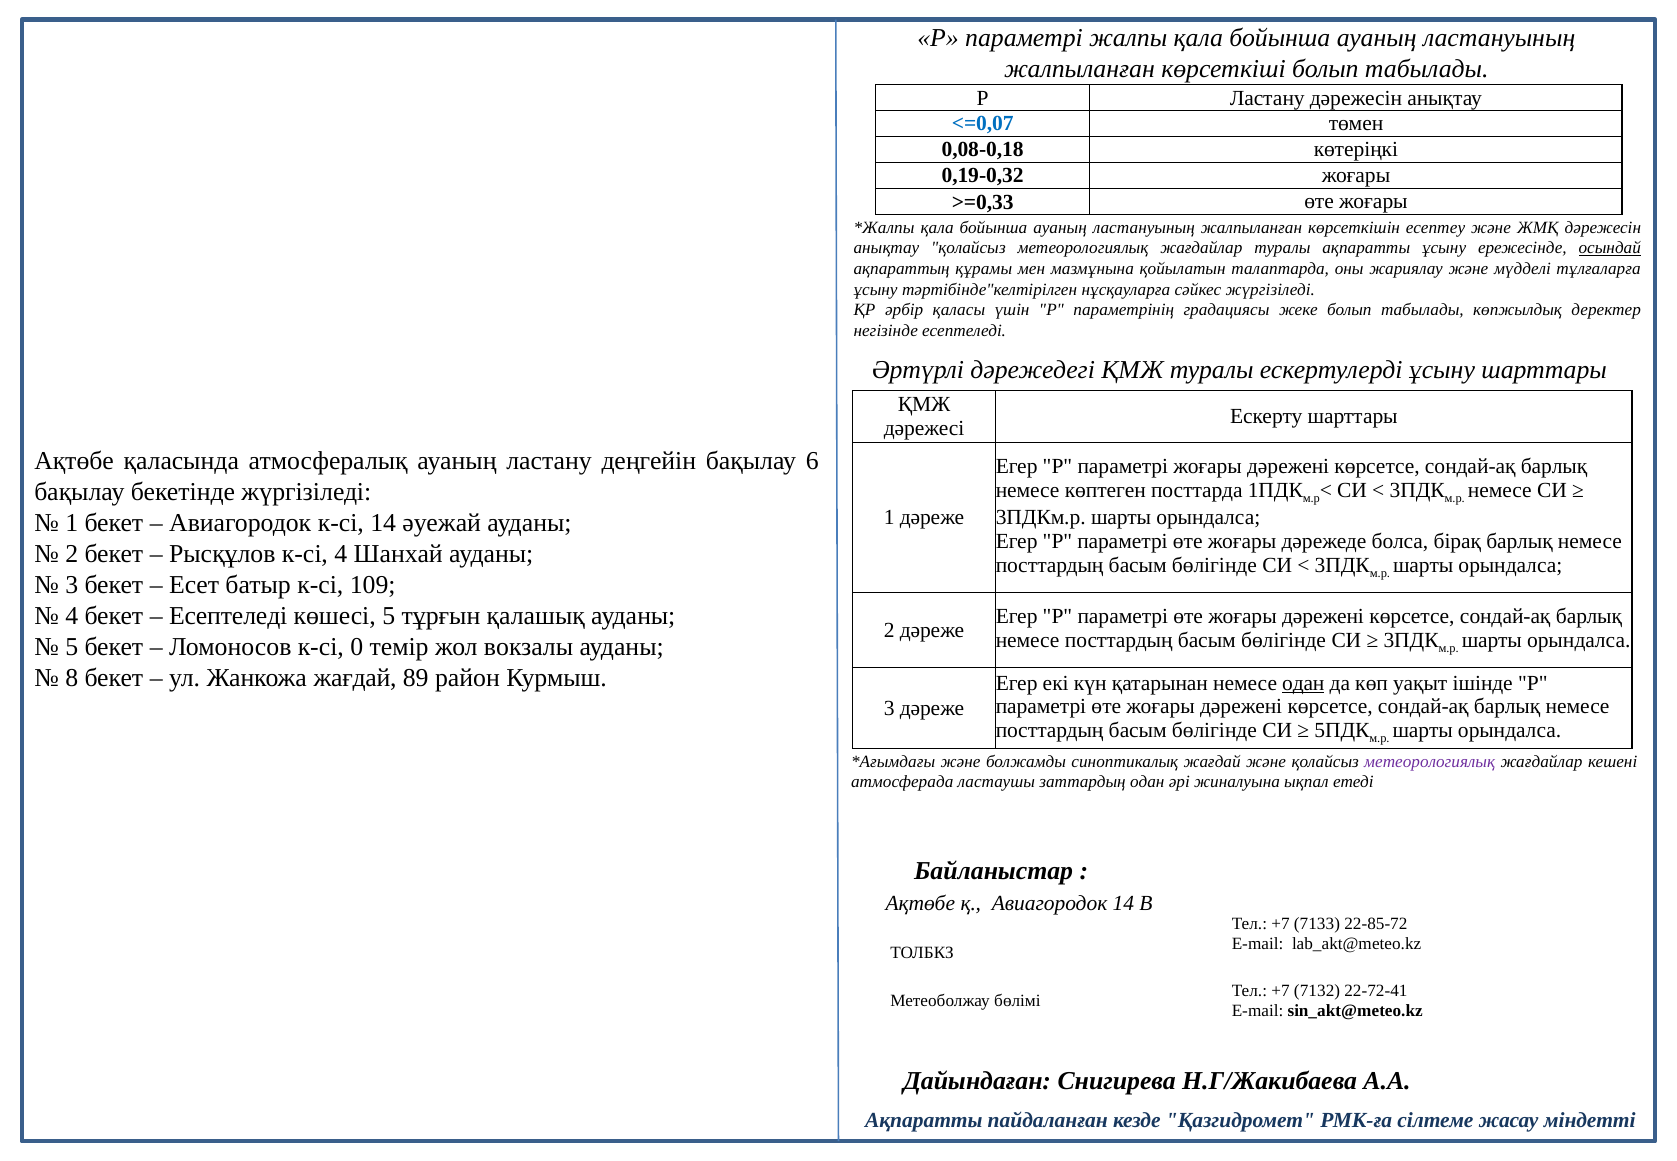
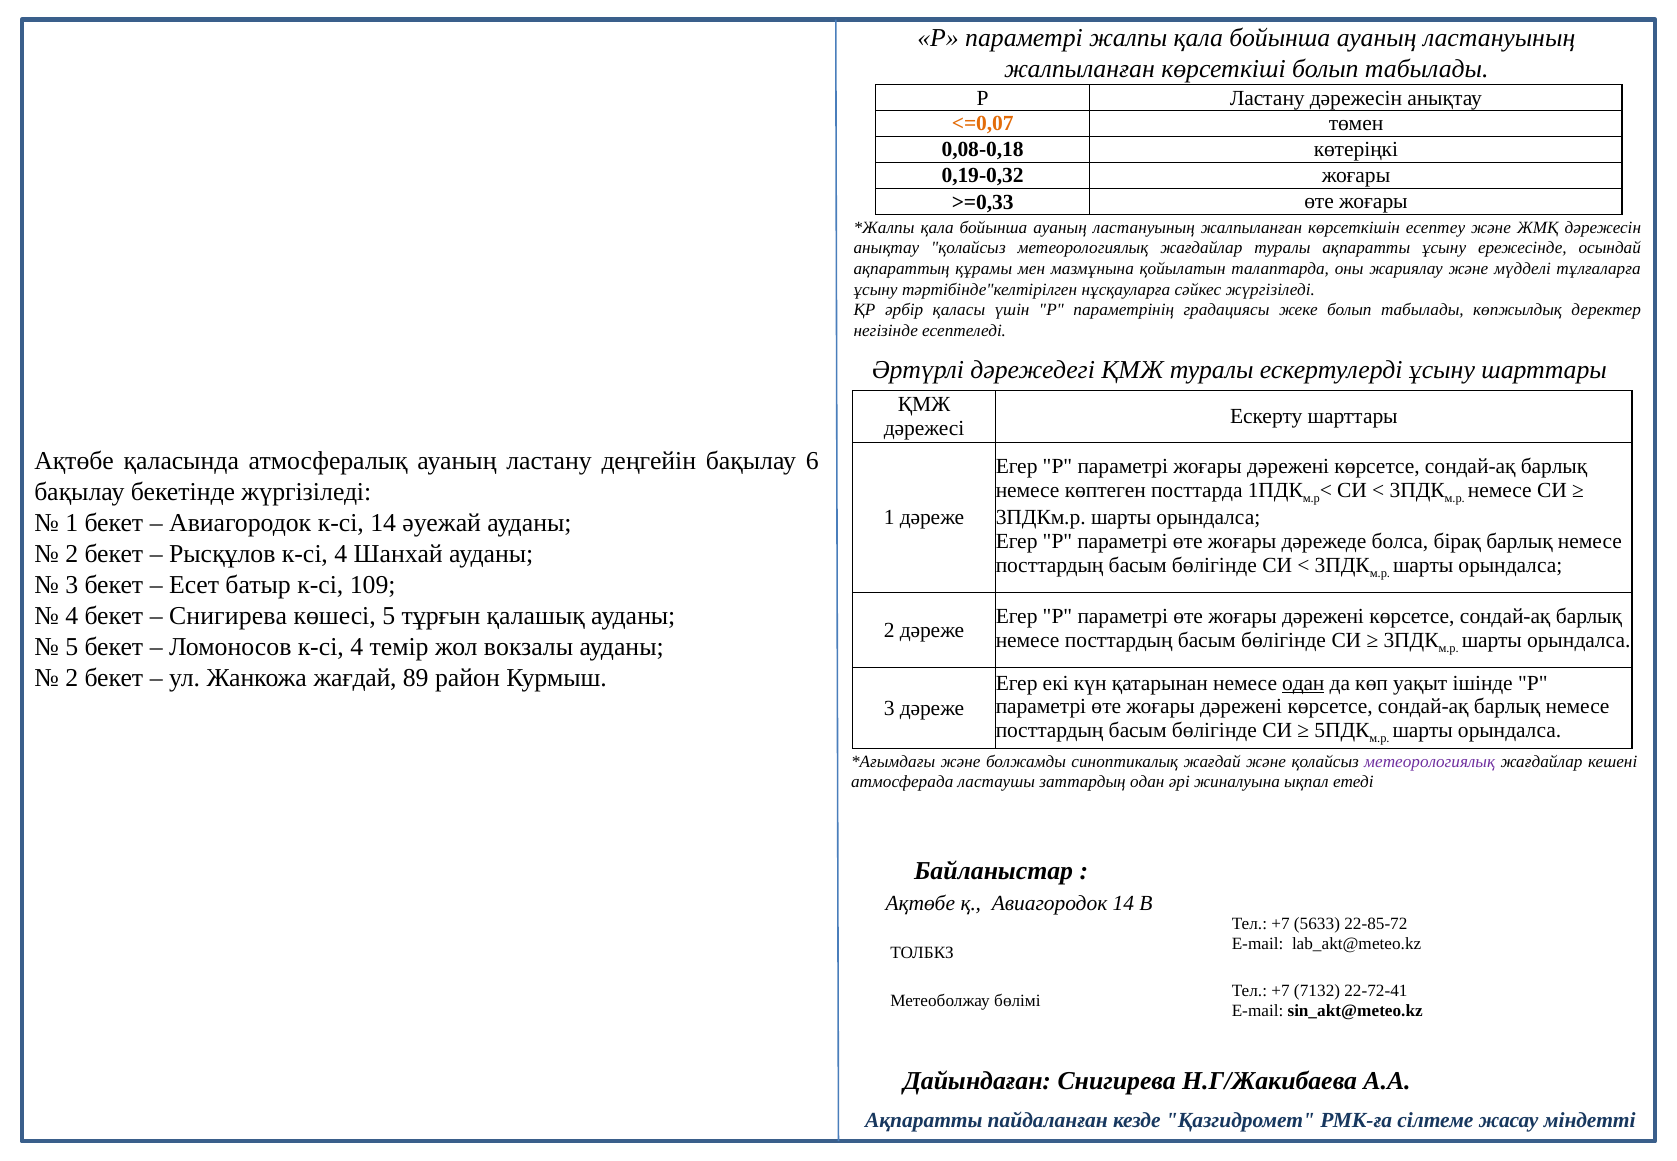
<=0,07 colour: blue -> orange (983, 124)
осындай underline: present -> none (1610, 248)
Есептеледі: Есептеледі -> Снигирева (228, 616)
Ломоносов к-сі 0: 0 -> 4 (357, 647)
8: 8 -> 2 (72, 678)
7133: 7133 -> 5633 (1317, 924)
